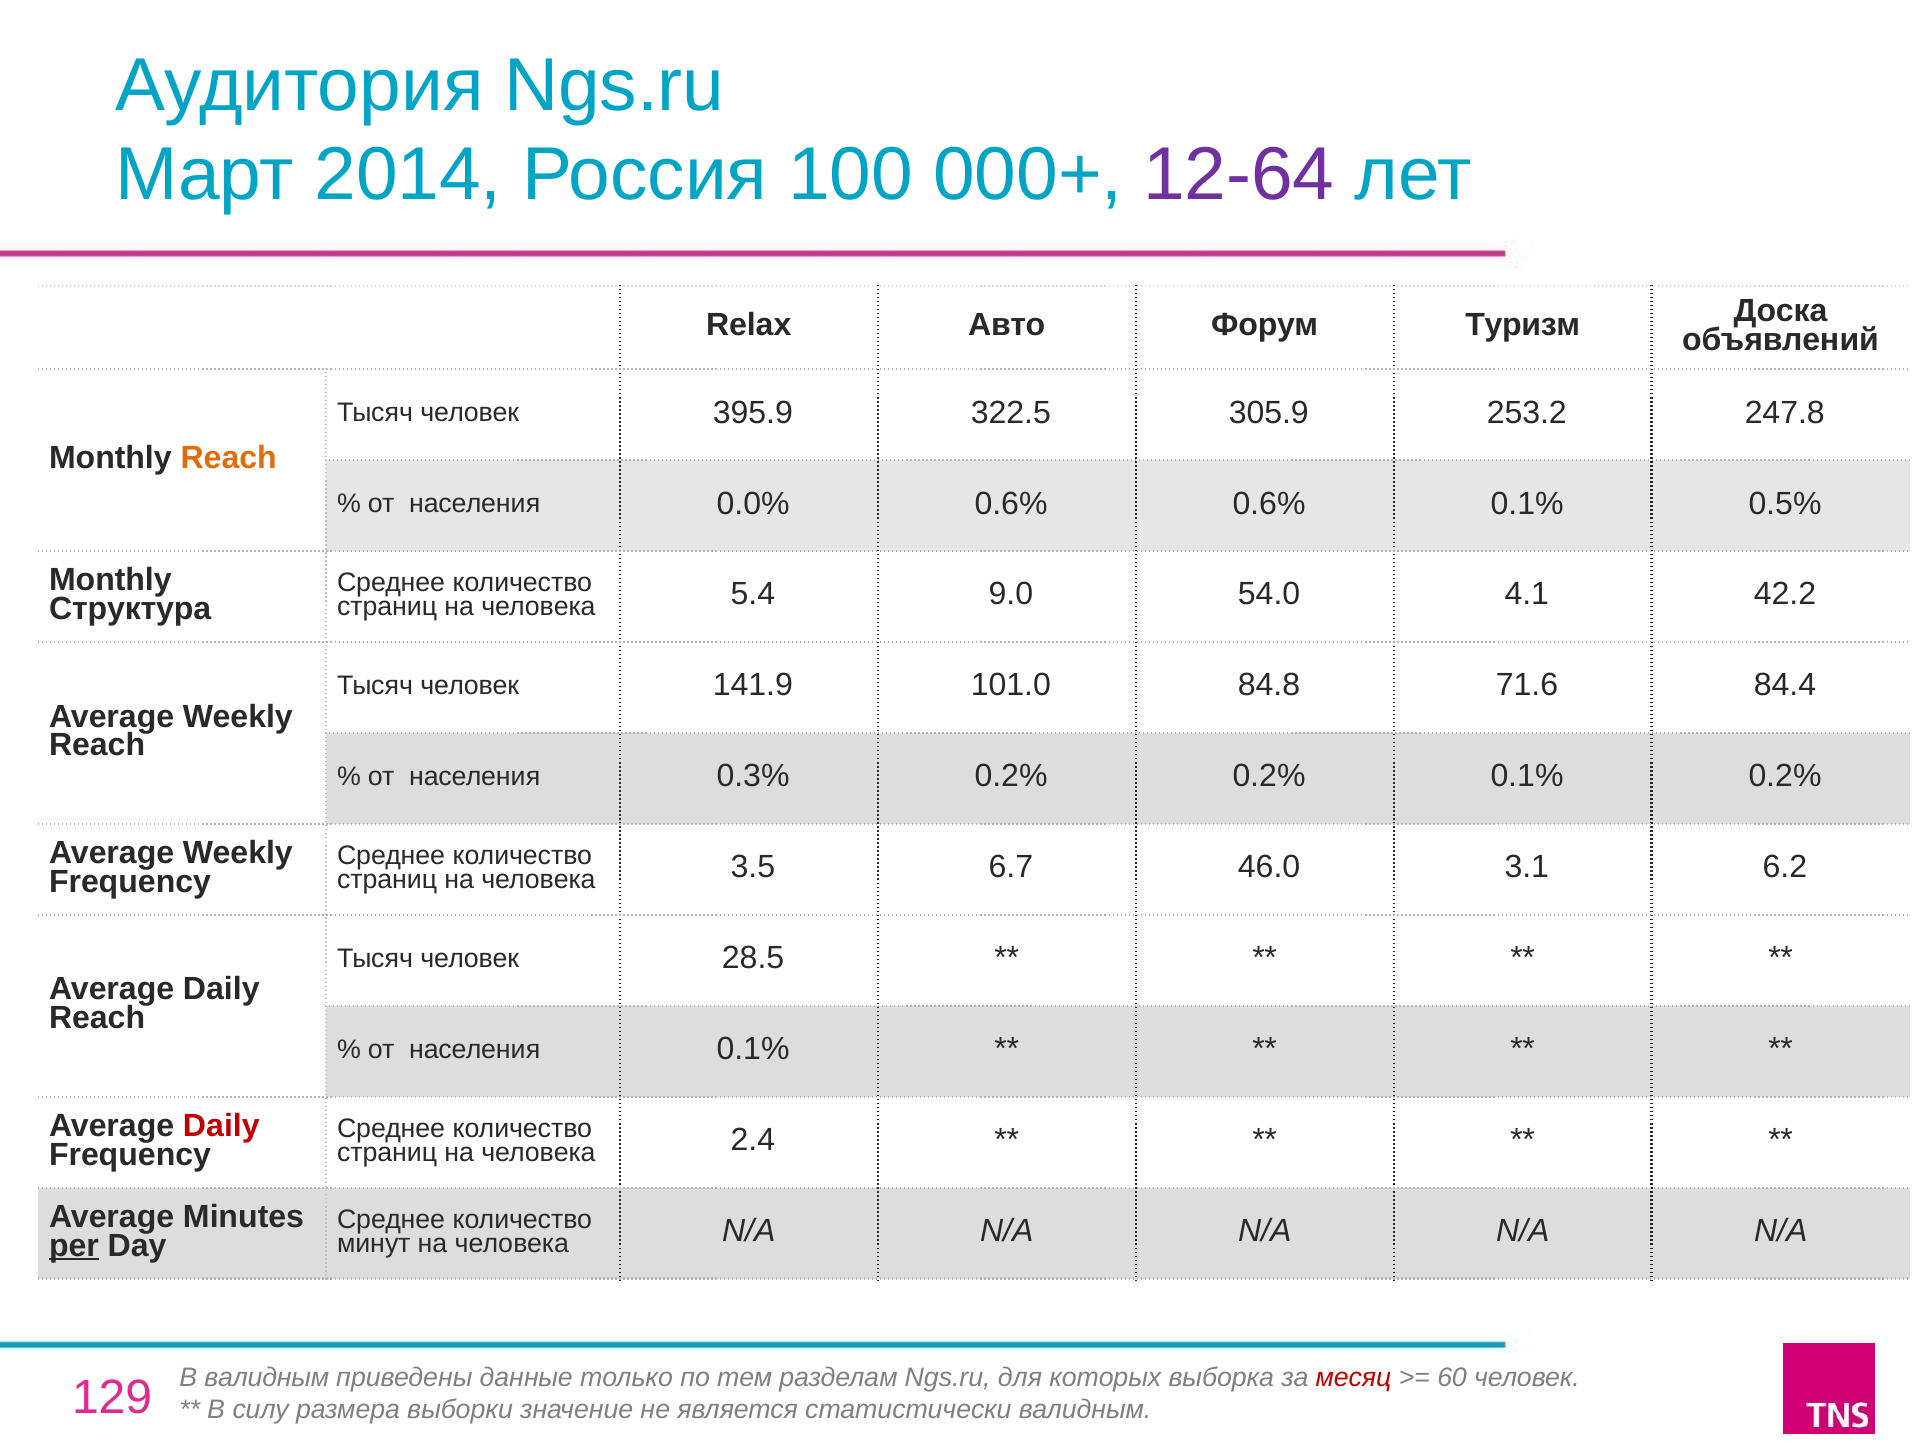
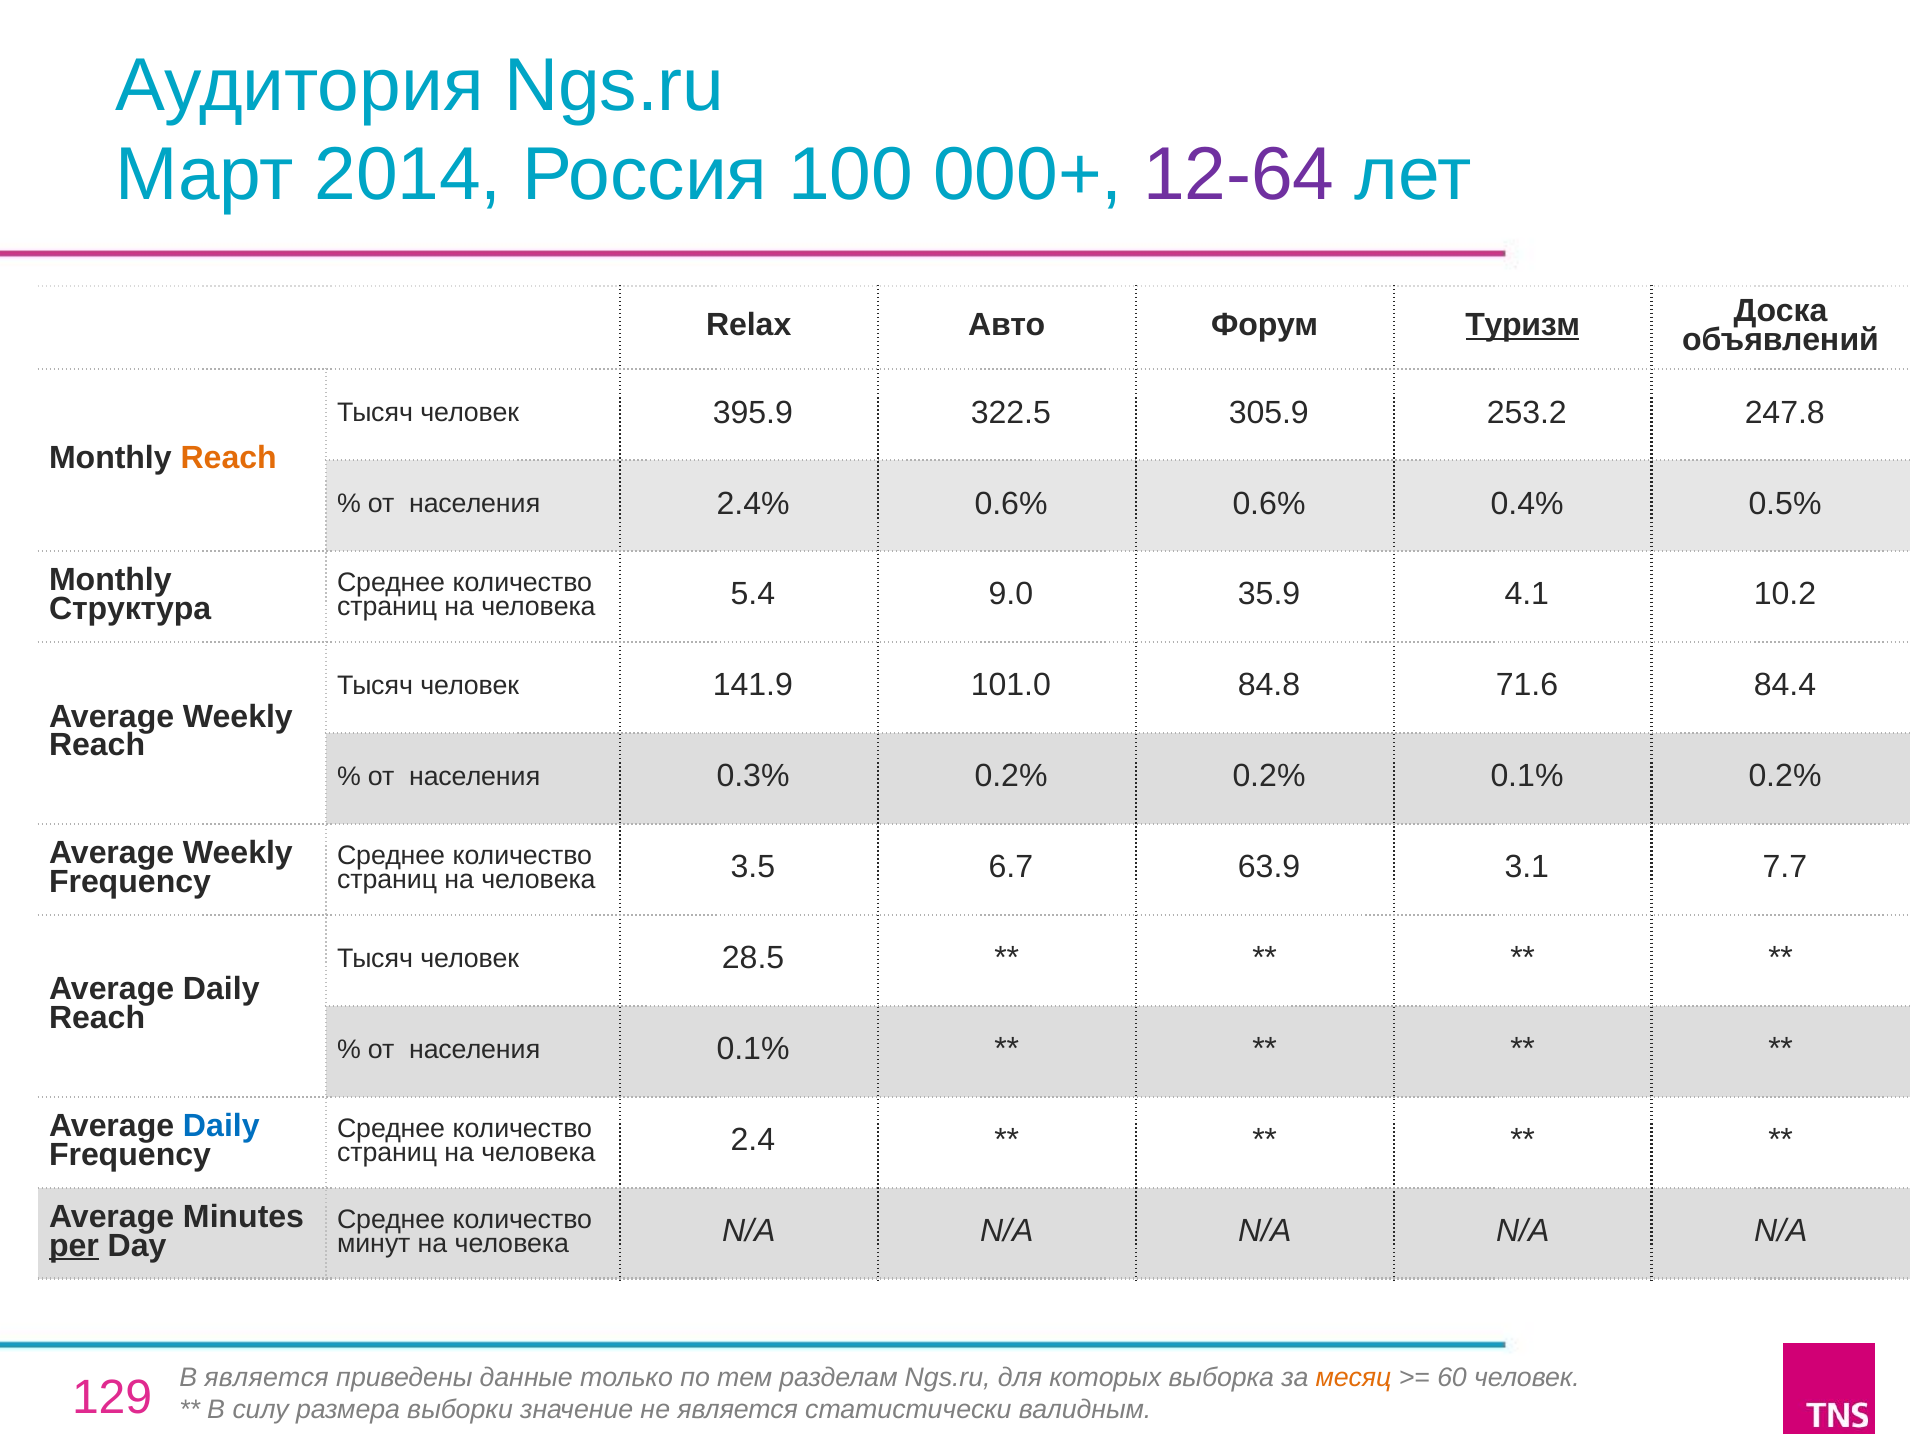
Туризм underline: none -> present (1523, 325)
0.0%: 0.0% -> 2.4% (753, 503)
0.6% 0.1%: 0.1% -> 0.4% (1527, 503)
54.0: 54.0 -> 35.9 (1269, 594)
42.2: 42.2 -> 10.2 (1785, 594)
46.0: 46.0 -> 63.9 (1269, 867)
6.2: 6.2 -> 7.7 (1785, 867)
Daily colour: red -> blue (221, 1126)
В валидным: валидным -> является (267, 1378)
месяц colour: red -> orange (1354, 1378)
